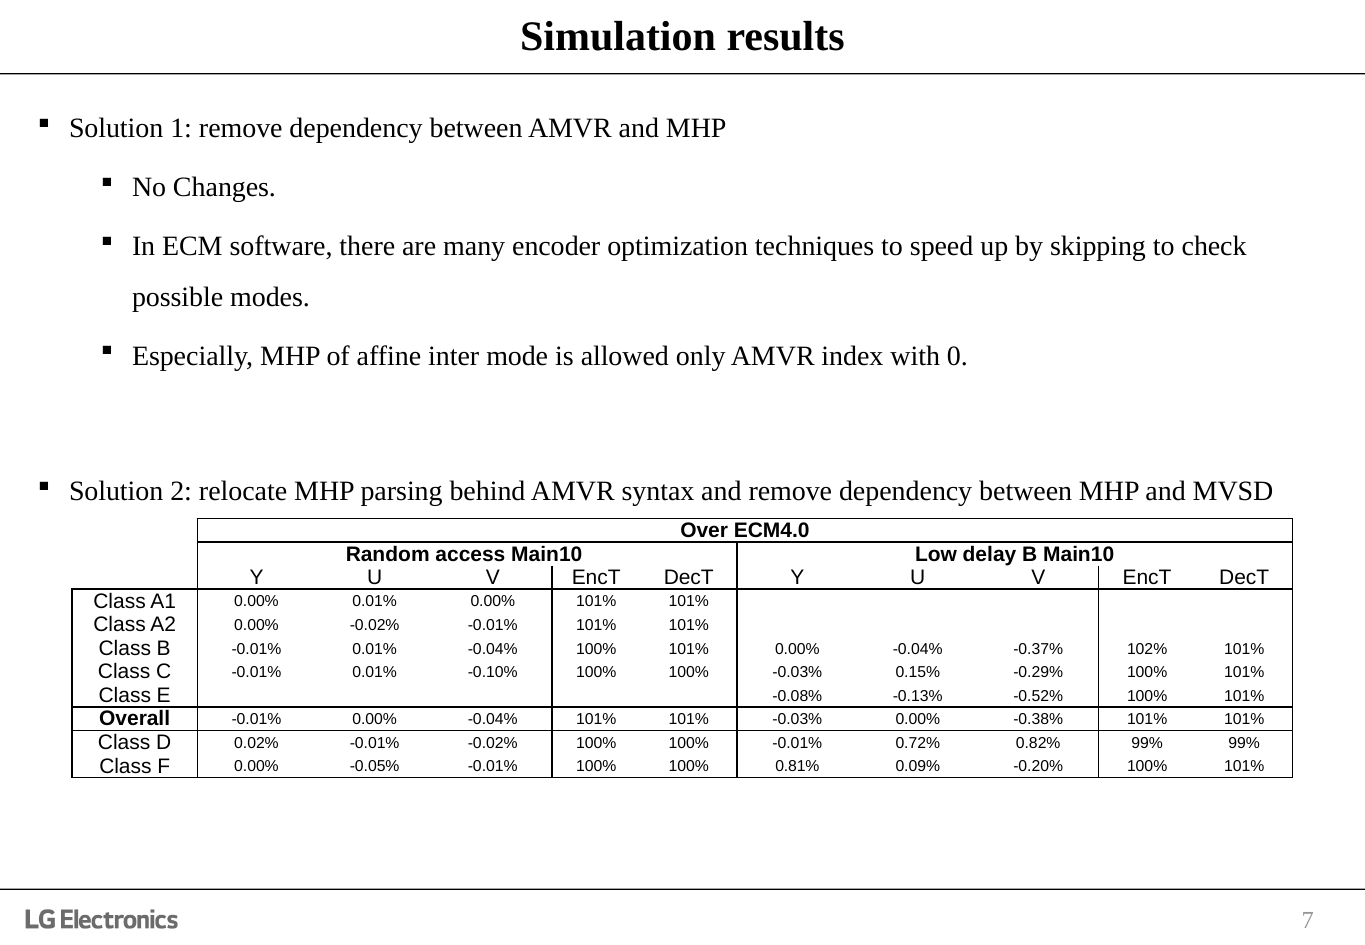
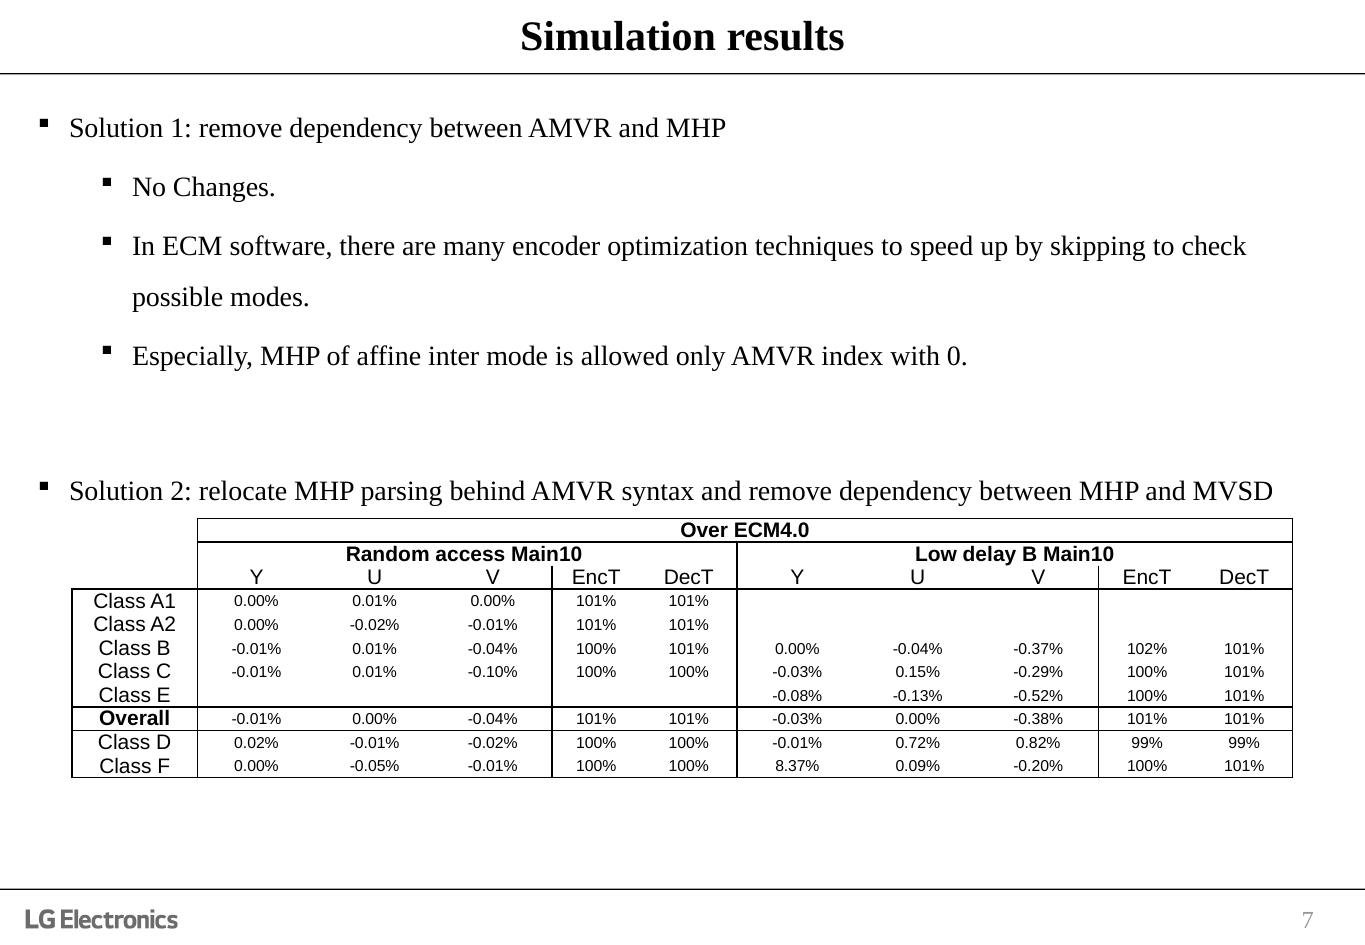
0.81%: 0.81% -> 8.37% (797, 767)
